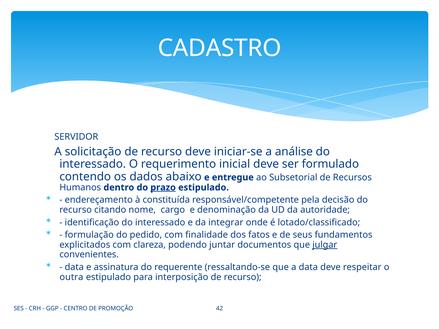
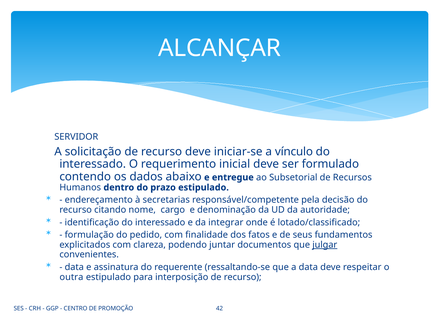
CADASTRO: CADASTRO -> ALCANÇAR (220, 48)
análise: análise -> vínculo (294, 152)
prazo underline: present -> none (163, 188)
constituída: constituída -> secretarias (166, 200)
